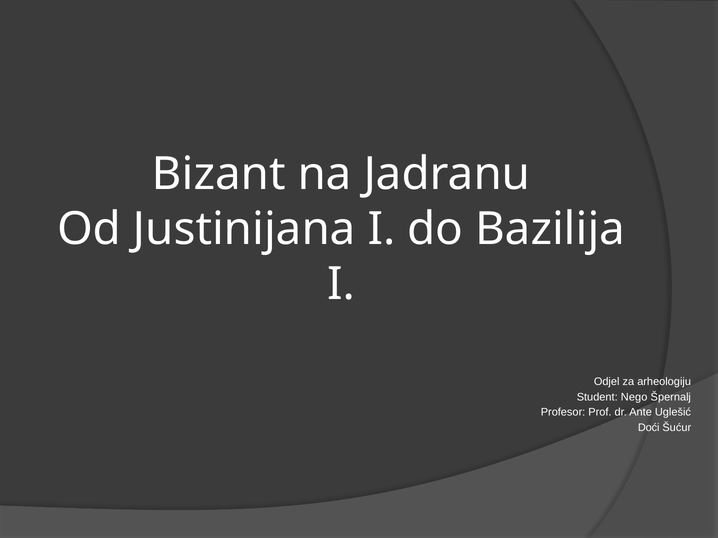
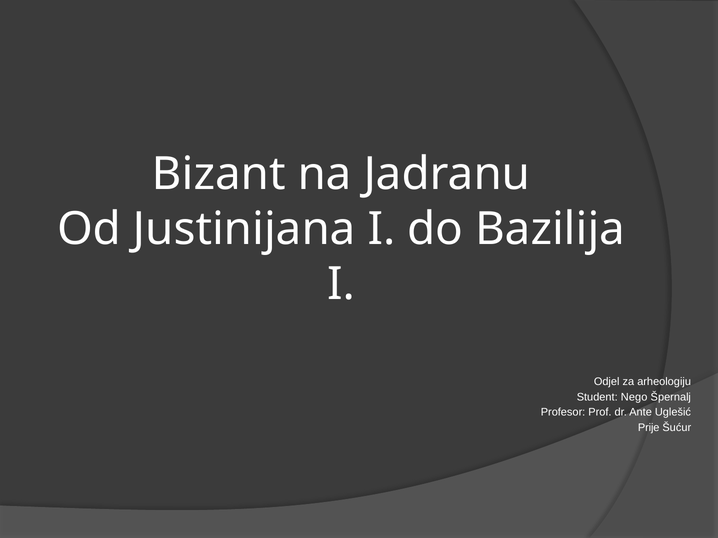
Doći: Doći -> Prije (649, 428)
